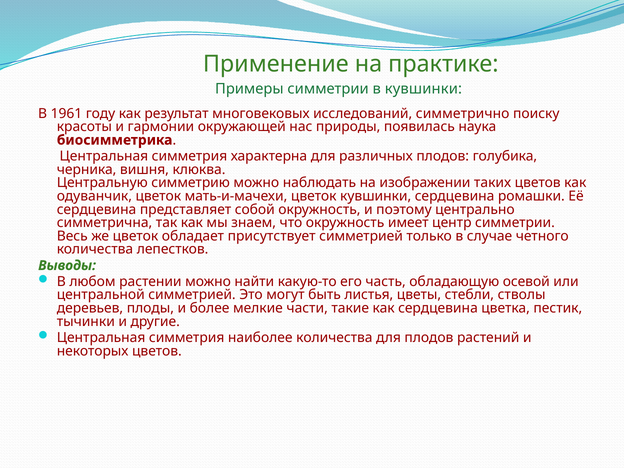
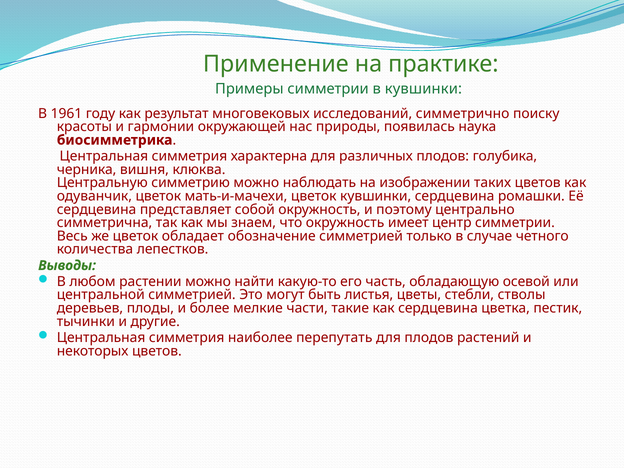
присутствует: присутствует -> обозначение (272, 236)
наиболее количества: количества -> перепутать (334, 338)
